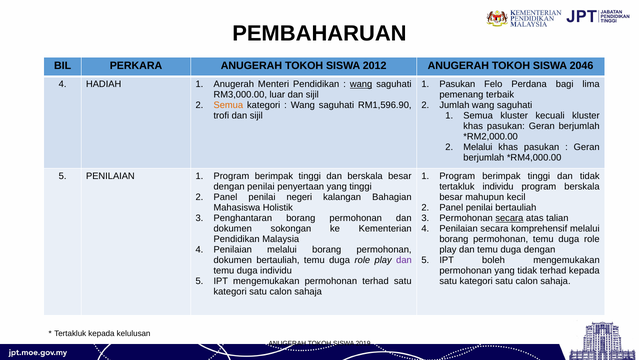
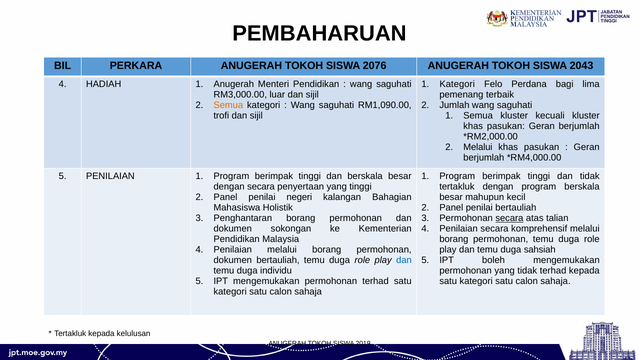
2012: 2012 -> 2076 (375, 66)
2046: 2046 -> 2043 (581, 66)
wang underline: present -> none (361, 84)
Pasukan: Pasukan -> Kategori (457, 84)
RM1,596.90: RM1,596.90 -> RM1,090.00 (385, 105)
dengan penilai: penilai -> secara (261, 186)
tertakluk individu: individu -> dengan (498, 186)
duga dengan: dengan -> sahsiah (540, 249)
dan colour: purple -> blue (404, 260)
